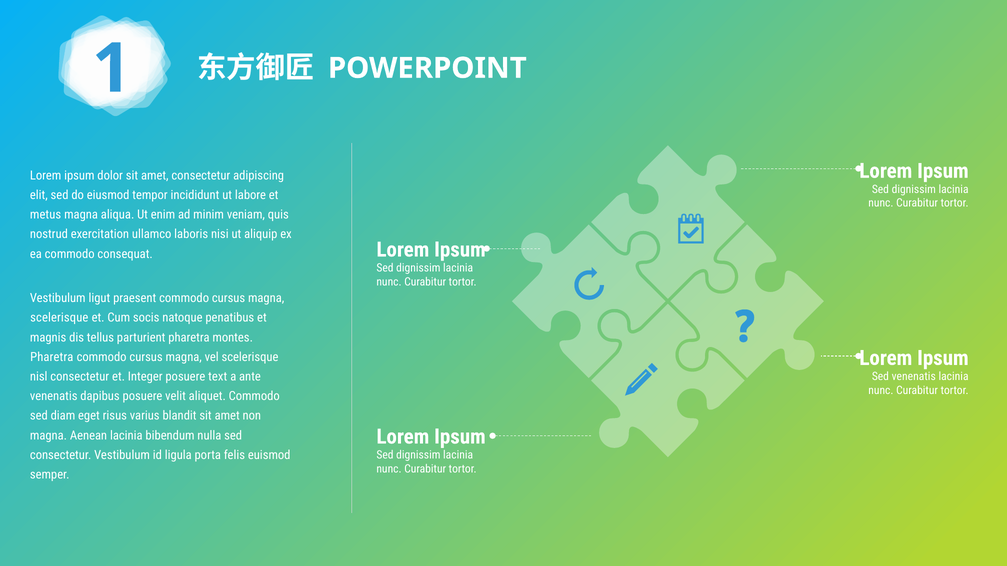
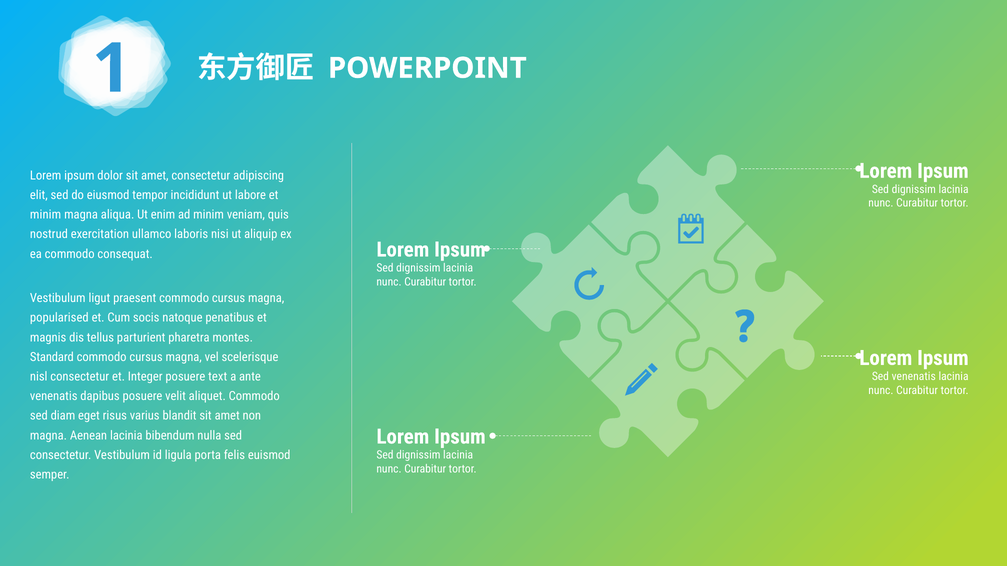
metus: metus -> minim (46, 215)
scelerisque: scelerisque -> popularised (59, 318)
Pharetra: Pharetra -> Standard (52, 357)
